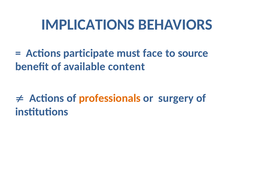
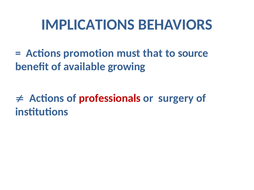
participate: participate -> promotion (89, 53)
face: face -> that (153, 53)
content: content -> growing (127, 67)
professionals colour: orange -> red (110, 98)
